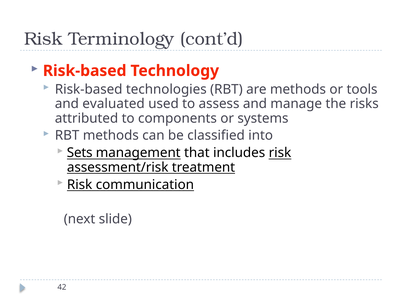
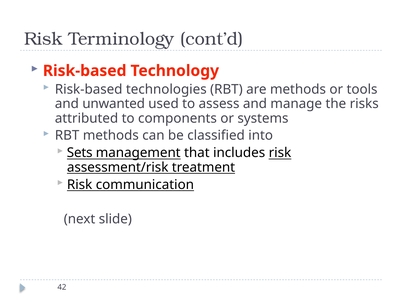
evaluated: evaluated -> unwanted (114, 104)
